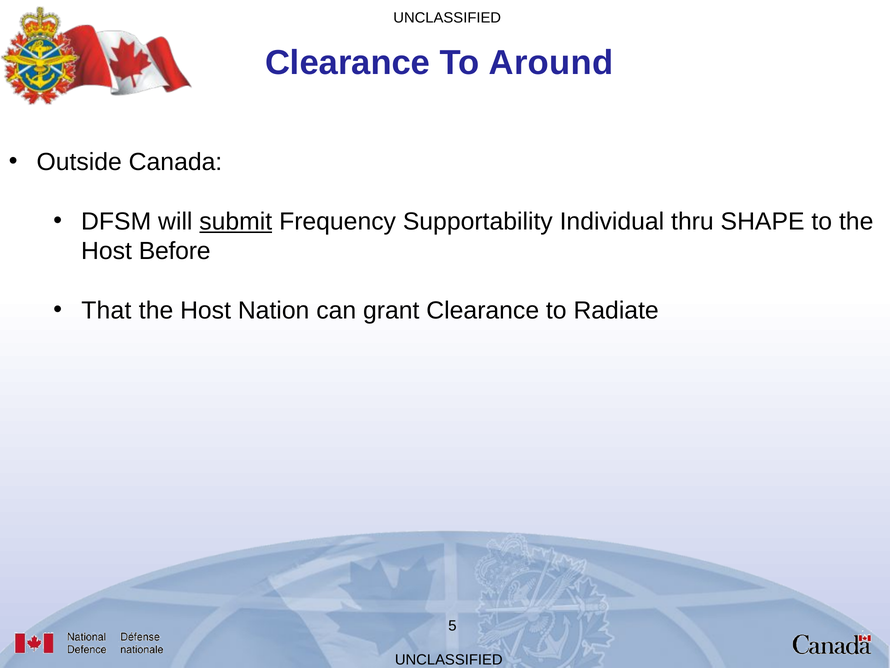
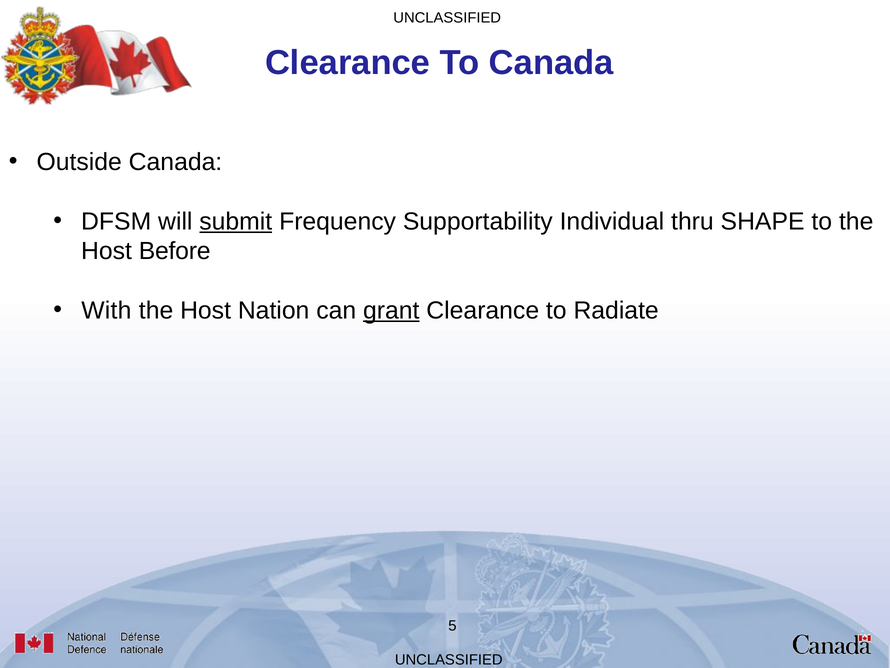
To Around: Around -> Canada (551, 63)
That: That -> With (106, 310)
grant underline: none -> present (391, 310)
